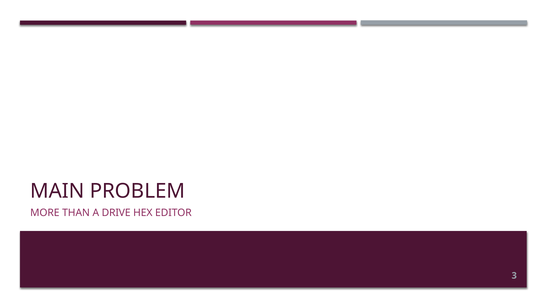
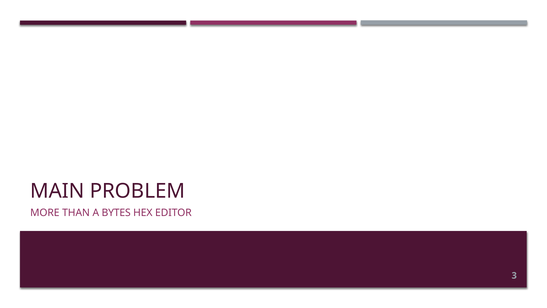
DRIVE: DRIVE -> BYTES (116, 213)
